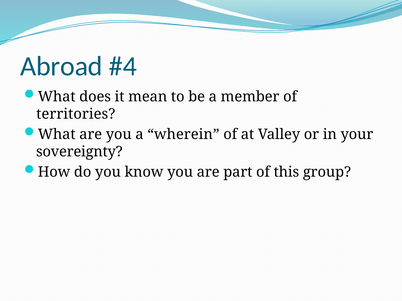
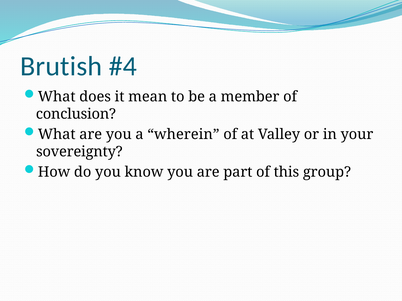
Abroad: Abroad -> Brutish (61, 66)
territories: territories -> conclusion (76, 114)
